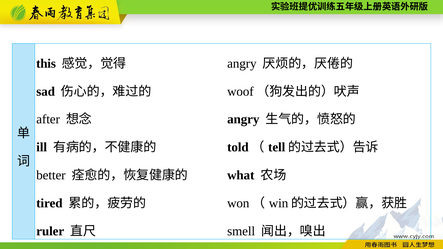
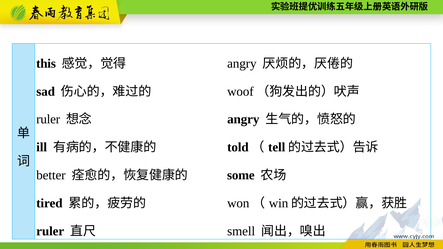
after: after -> ruler (48, 119)
what: what -> some (241, 175)
